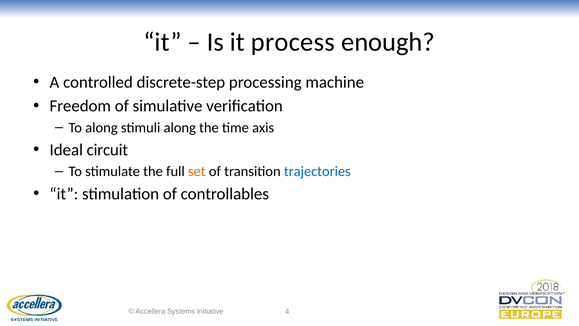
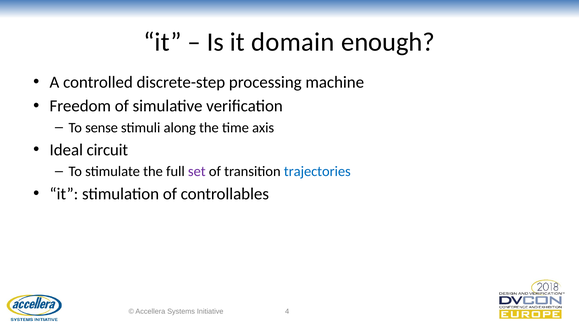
process: process -> domain (293, 42)
To along: along -> sense (102, 127)
set colour: orange -> purple (197, 171)
